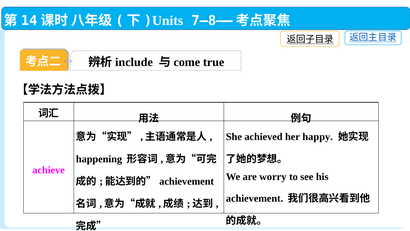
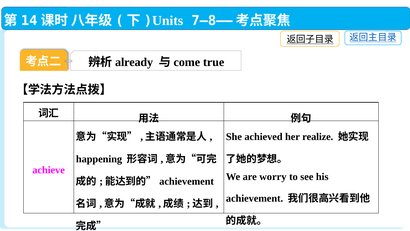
include: include -> already (134, 62)
happу: happу -> realize (318, 137)
